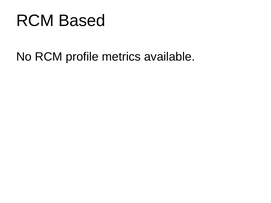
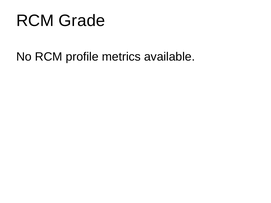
Based: Based -> Grade (82, 21)
